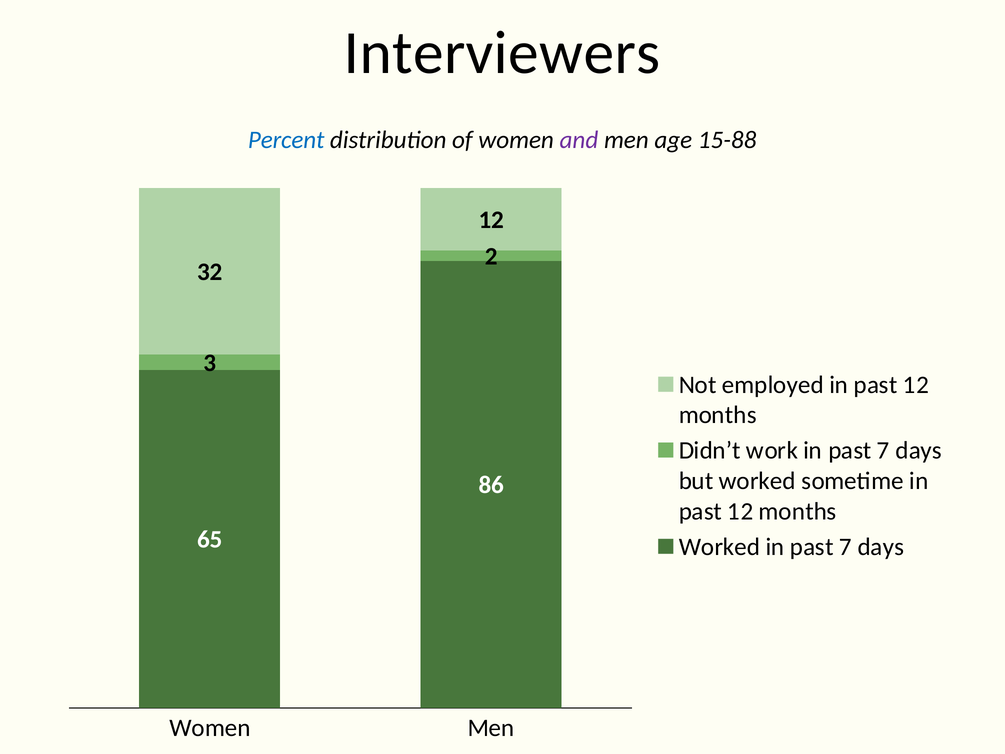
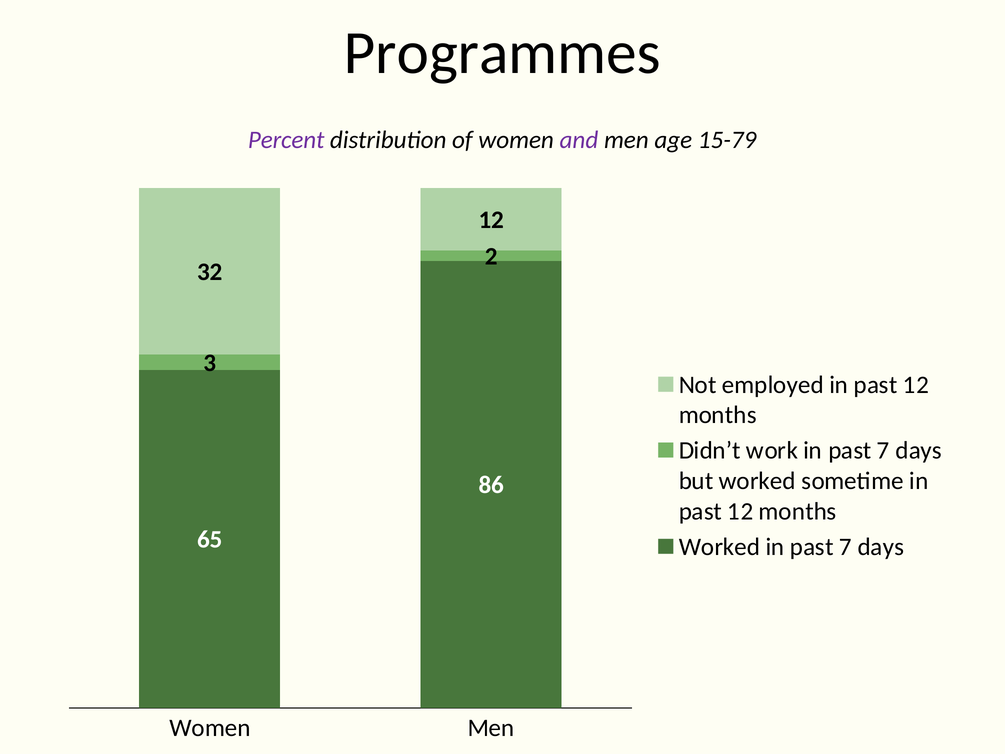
Interviewers: Interviewers -> Programmes (502, 53)
Percent colour: blue -> purple (286, 140)
15-88: 15-88 -> 15-79 (727, 140)
